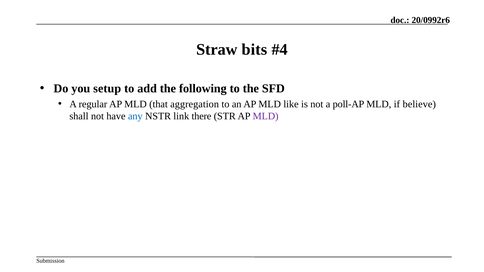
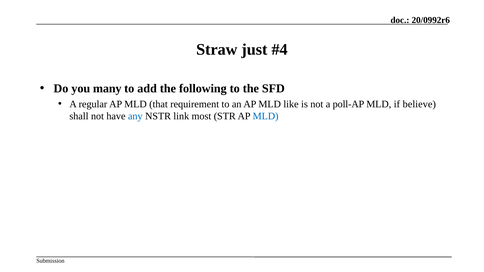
bits: bits -> just (254, 49)
setup: setup -> many (107, 89)
aggregation: aggregation -> requirement (195, 104)
there: there -> most (201, 116)
MLD colour: purple -> blue (266, 116)
